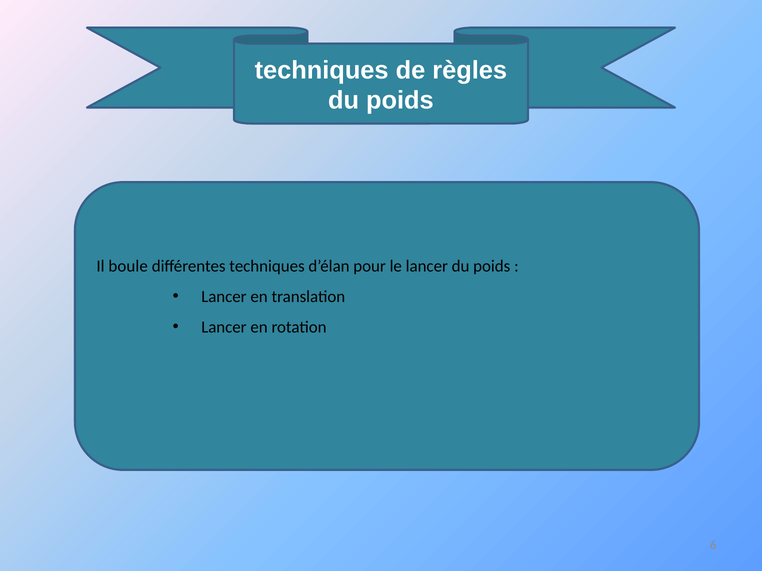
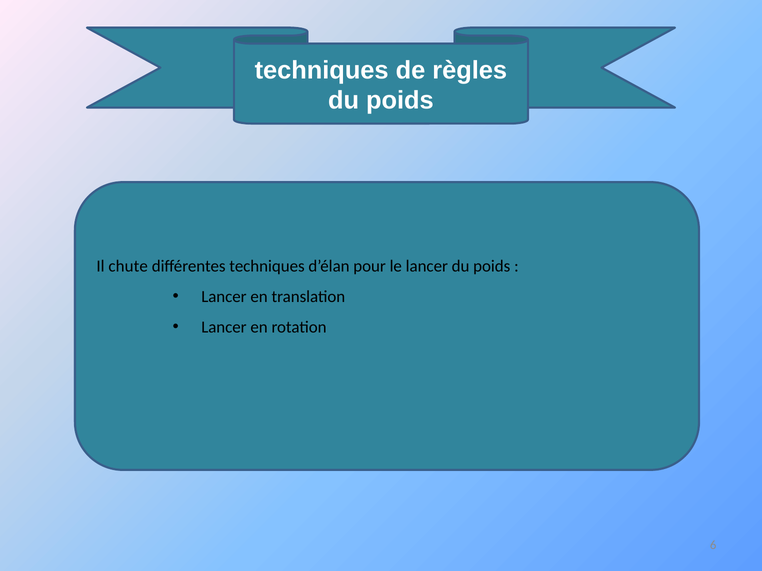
boule: boule -> chute (128, 267)
